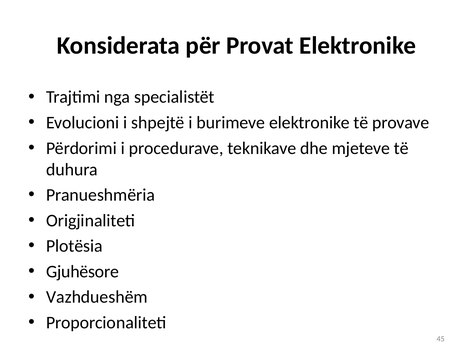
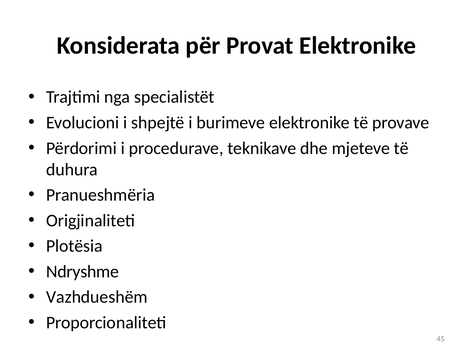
Gjuhësore: Gjuhësore -> Ndryshme (83, 271)
